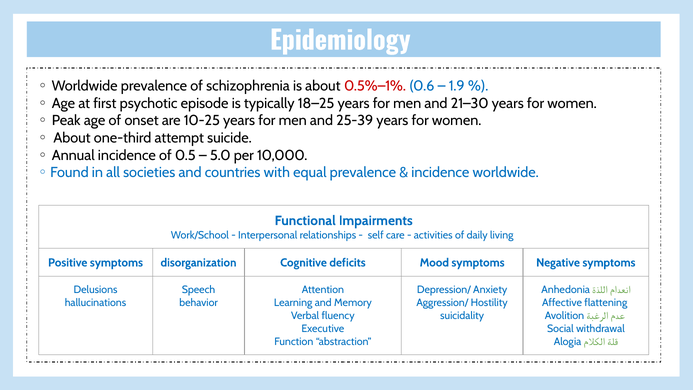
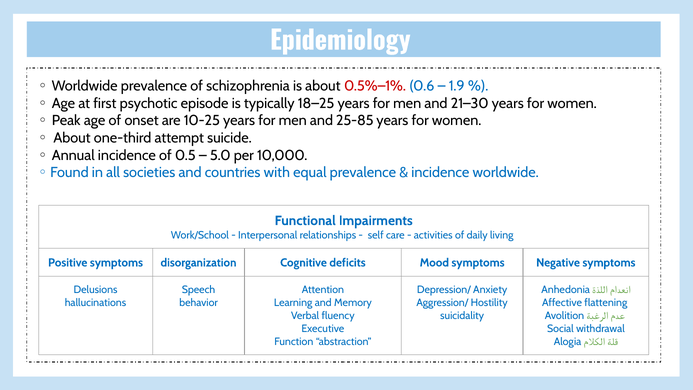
25-39: 25-39 -> 25-85 (355, 121)
